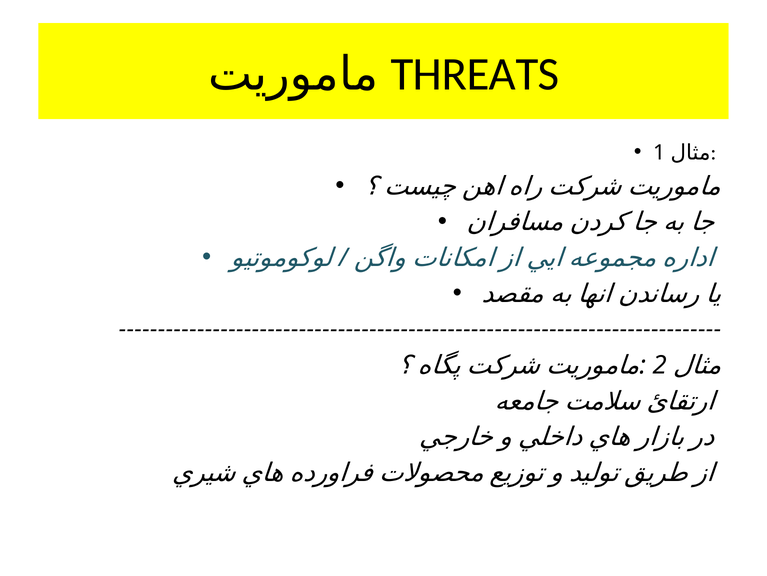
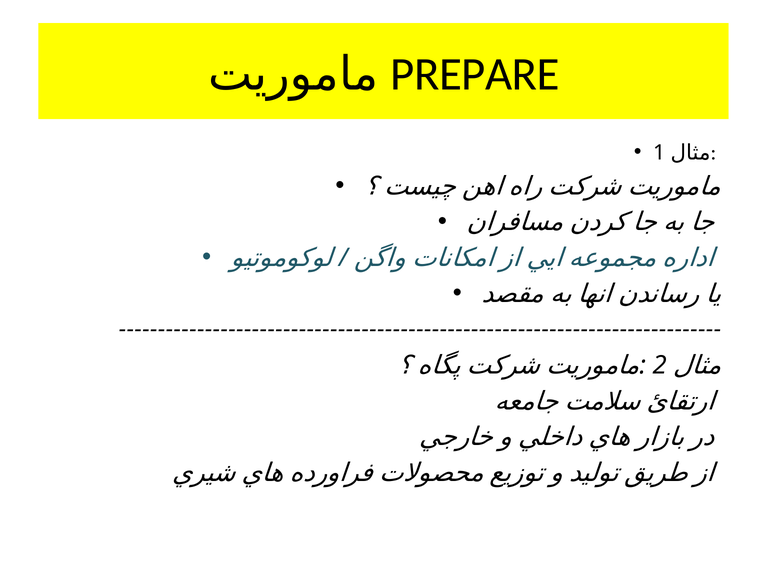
THREATS: THREATS -> PREPARE (475, 74)
